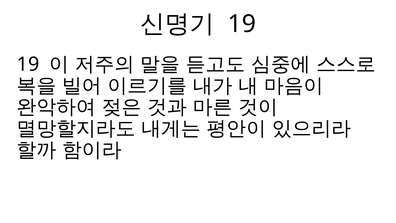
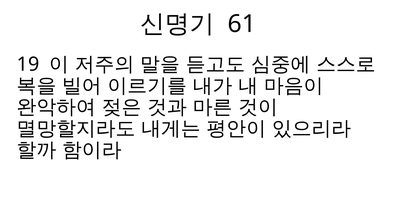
19: 19 -> 61 (242, 24)
